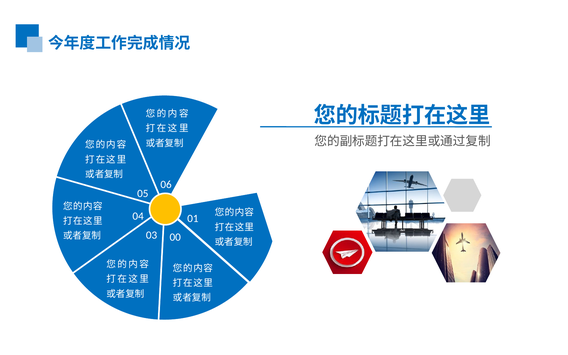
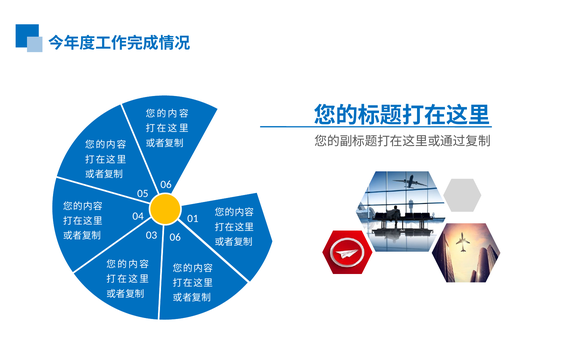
03 00: 00 -> 06 (175, 237)
